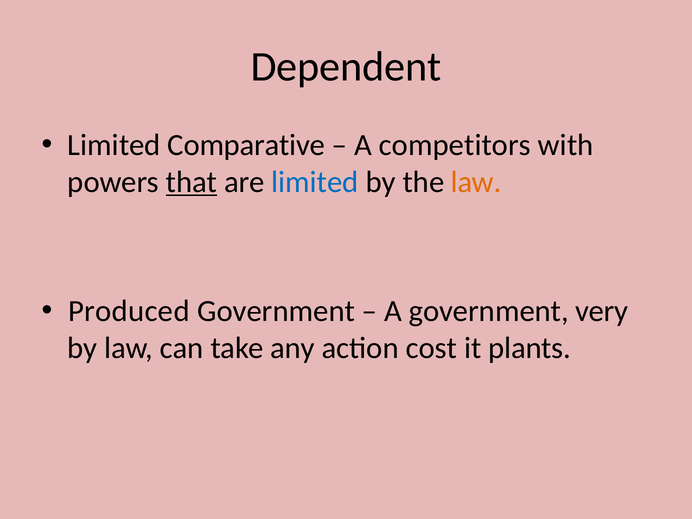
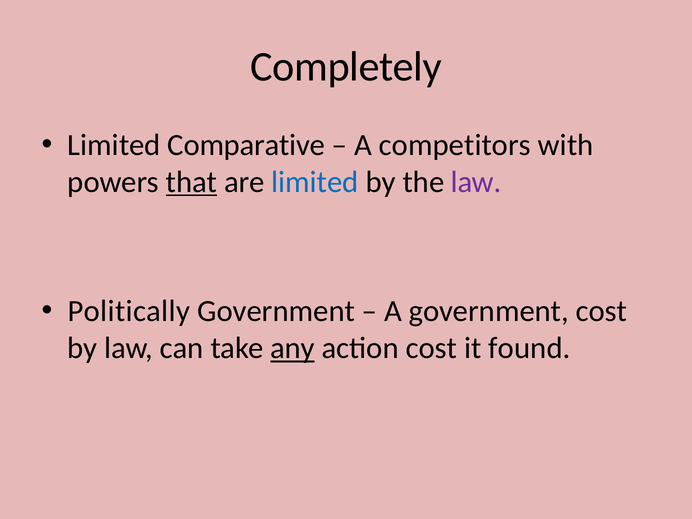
Dependent: Dependent -> Completely (346, 67)
law colour: orange -> purple (476, 182)
Produced: Produced -> Politically (129, 311)
government very: very -> cost (601, 311)
any underline: none -> present (293, 348)
plants: plants -> found (530, 348)
